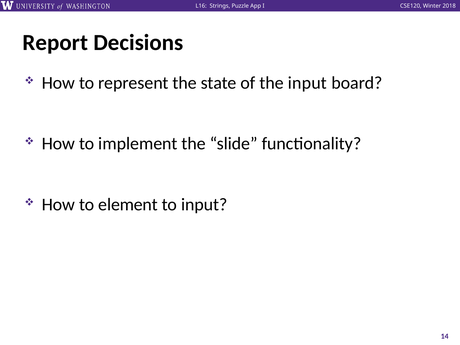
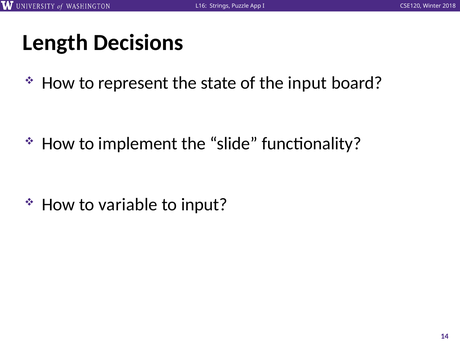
Report: Report -> Length (55, 43)
element: element -> variable (128, 205)
